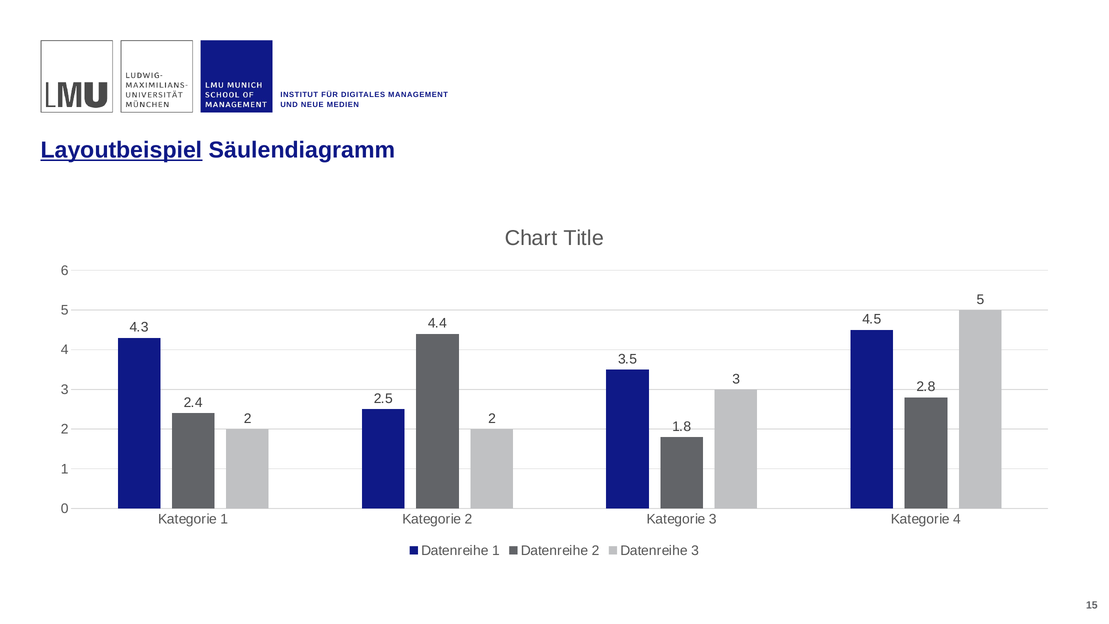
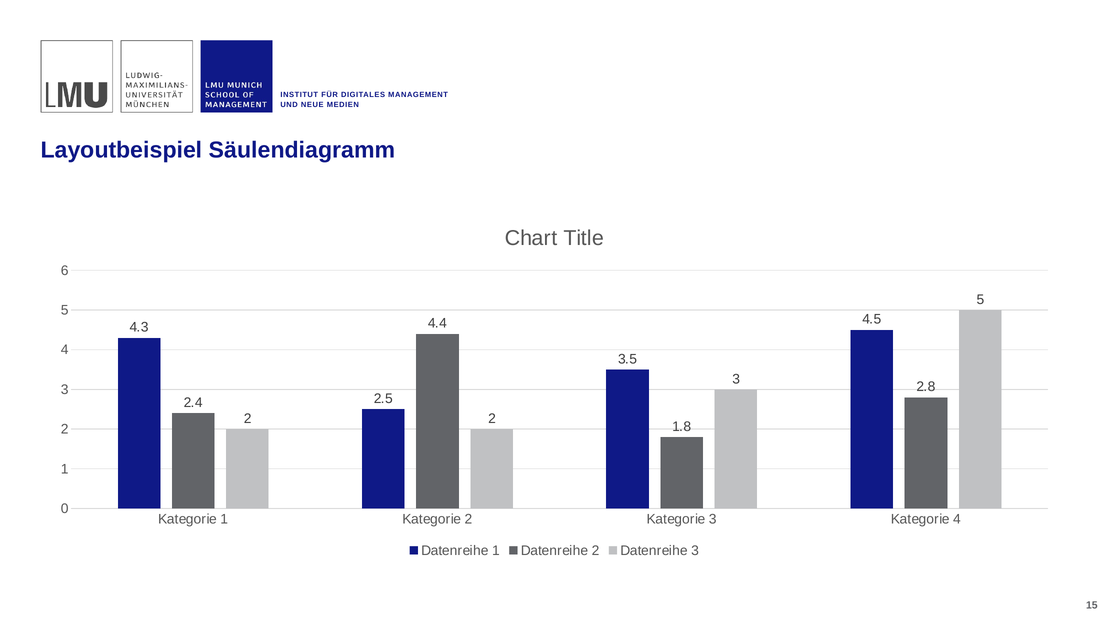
Layoutbeispiel underline: present -> none (121, 150)
